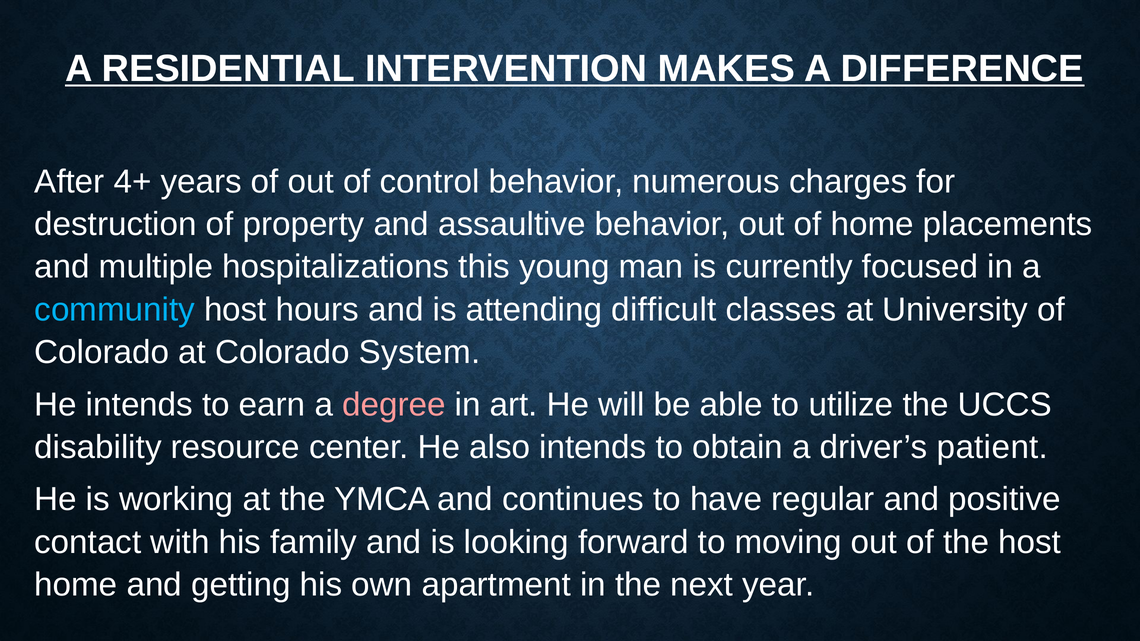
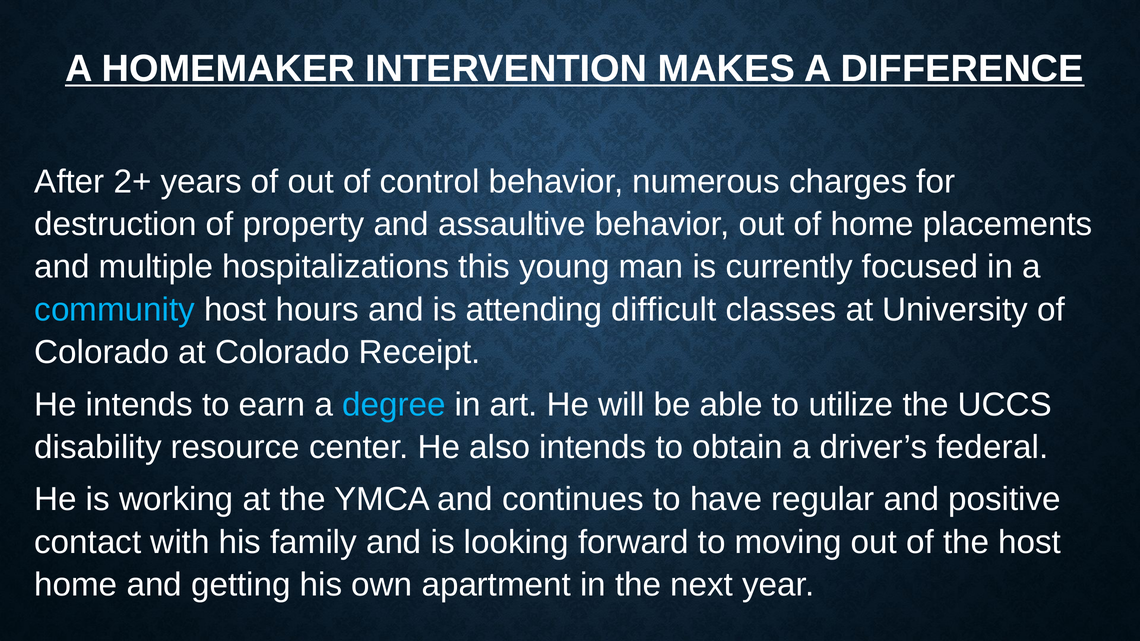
RESIDENTIAL: RESIDENTIAL -> HOMEMAKER (228, 69)
4+: 4+ -> 2+ (132, 182)
System: System -> Receipt (420, 352)
degree colour: pink -> light blue (394, 405)
patient: patient -> federal (993, 447)
